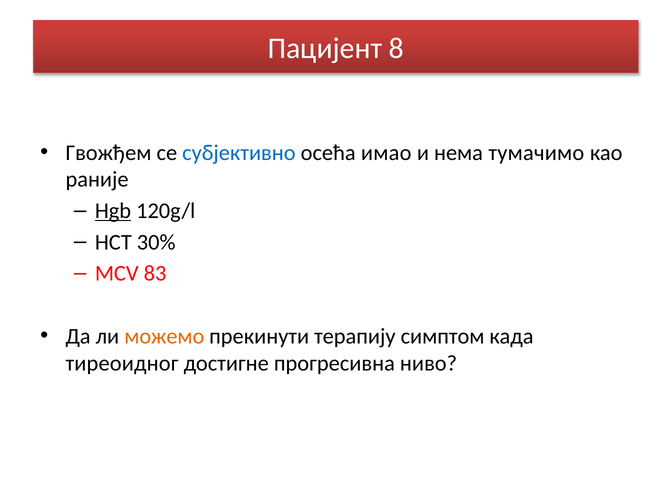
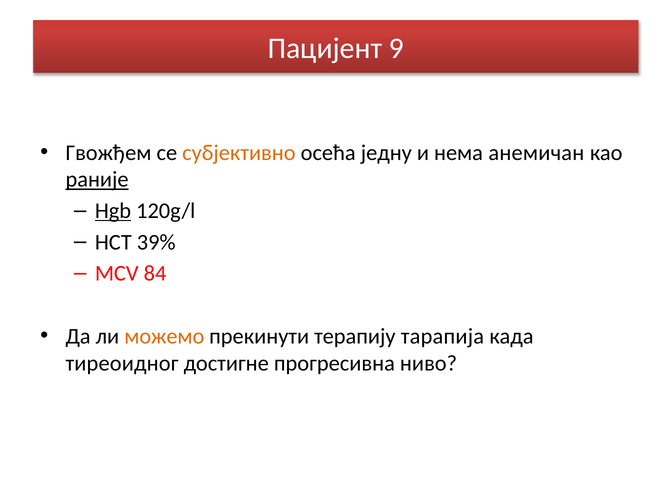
8: 8 -> 9 (397, 49)
субјективно colour: blue -> orange (239, 153)
имао: имао -> једну (386, 153)
тумачимо: тумачимо -> анемичан (536, 153)
раније underline: none -> present (97, 180)
30%: 30% -> 39% (156, 242)
83: 83 -> 84 (155, 274)
симптом: симптом -> тарапија (442, 336)
